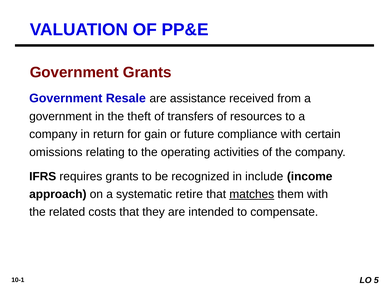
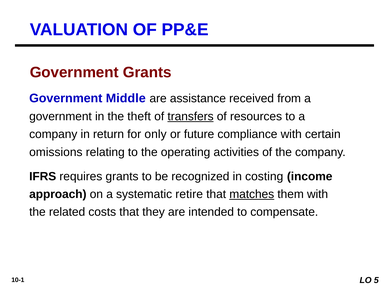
Resale: Resale -> Middle (126, 98)
transfers underline: none -> present (191, 116)
gain: gain -> only (156, 134)
include: include -> costing (264, 176)
